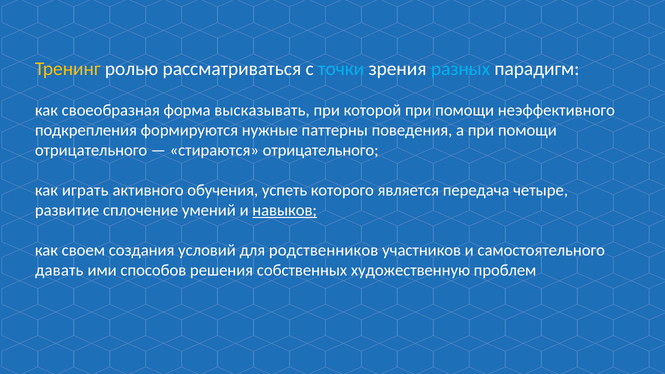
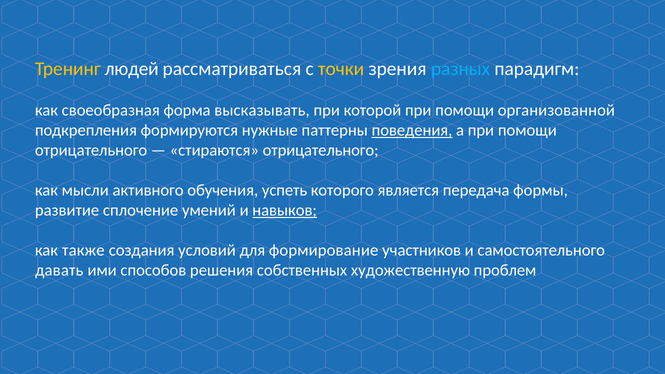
ролью: ролью -> людей (132, 69)
точки colour: light blue -> yellow (341, 69)
неэффективного: неэффективного -> организованной (556, 110)
поведения underline: none -> present (412, 130)
играть: играть -> мысли (85, 190)
четыре: четыре -> формы (541, 190)
своем: своем -> также (83, 250)
родственников: родственников -> формирование (324, 250)
